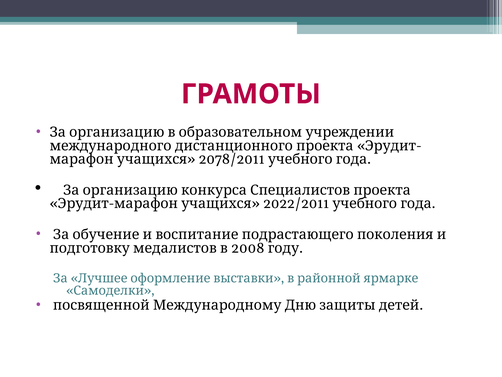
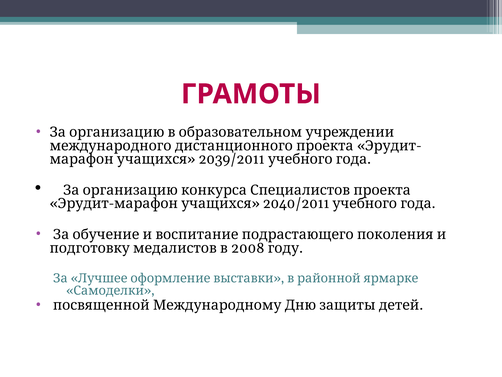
2078/2011: 2078/2011 -> 2039/2011 (232, 159)
2022/2011: 2022/2011 -> 2040/2011 (296, 203)
